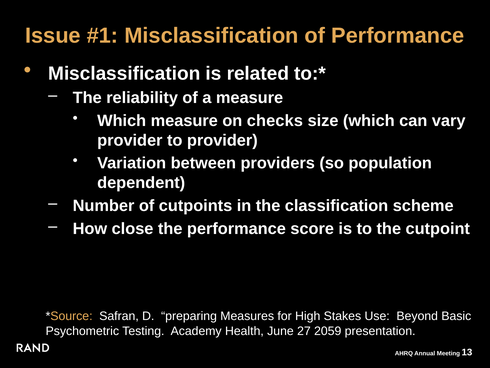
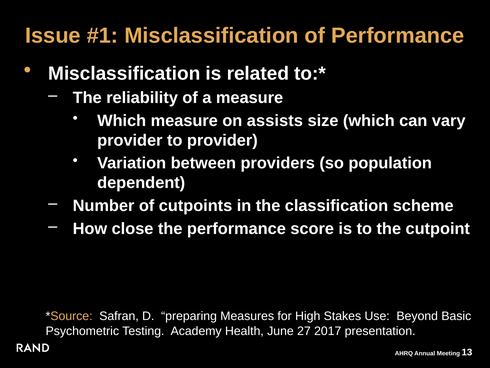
checks: checks -> assists (275, 121)
2059: 2059 -> 2017 (328, 331)
